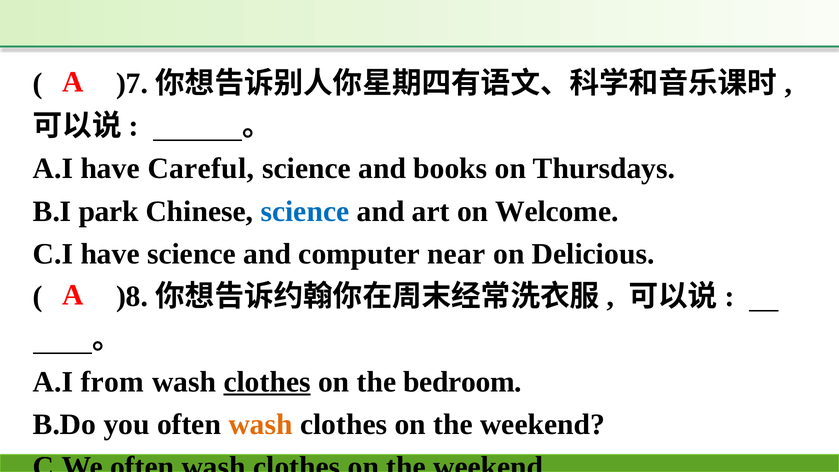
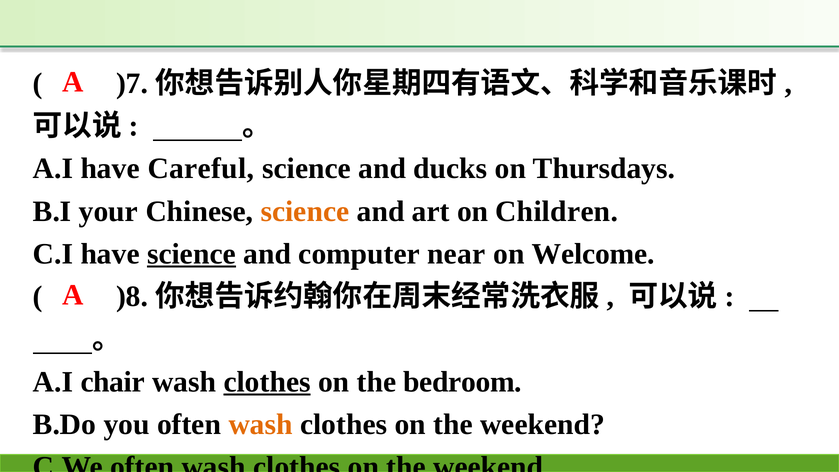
books: books -> ducks (450, 169)
park: park -> your (108, 211)
science colour: blue -> orange (305, 211)
Welcome: Welcome -> Children (557, 211)
science underline: none -> present (191, 254)
Delicious: Delicious -> Welcome (593, 254)
from: from -> chair (113, 382)
